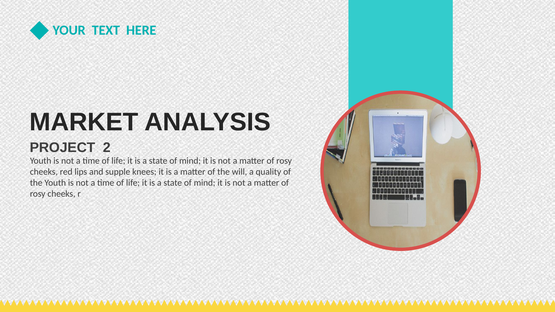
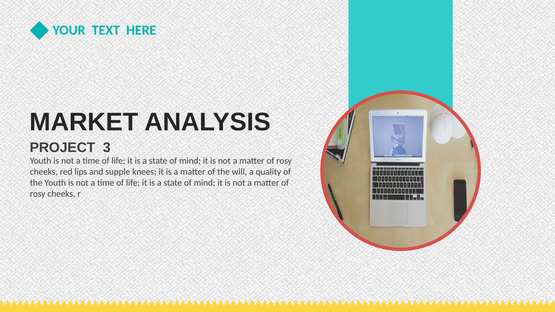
2: 2 -> 3 (107, 148)
